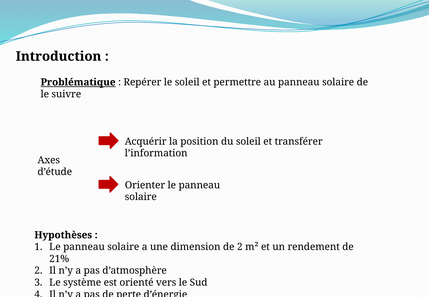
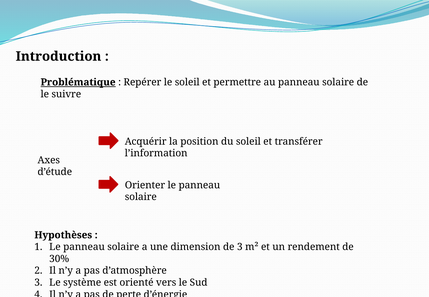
de 2: 2 -> 3 (240, 247)
21%: 21% -> 30% (59, 259)
